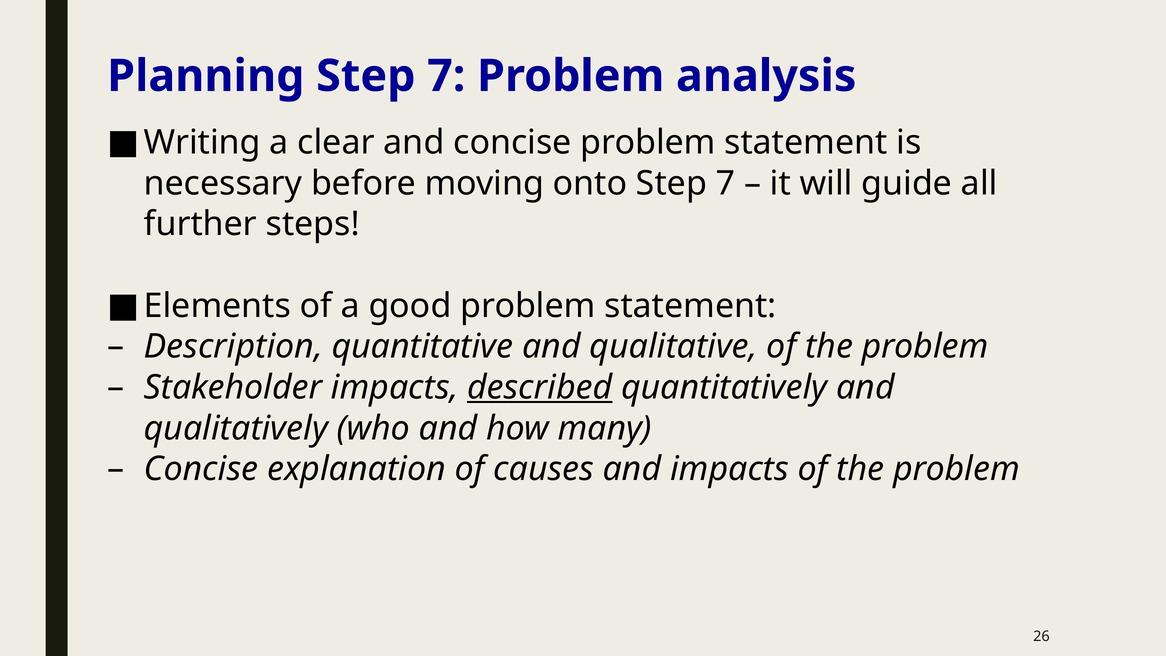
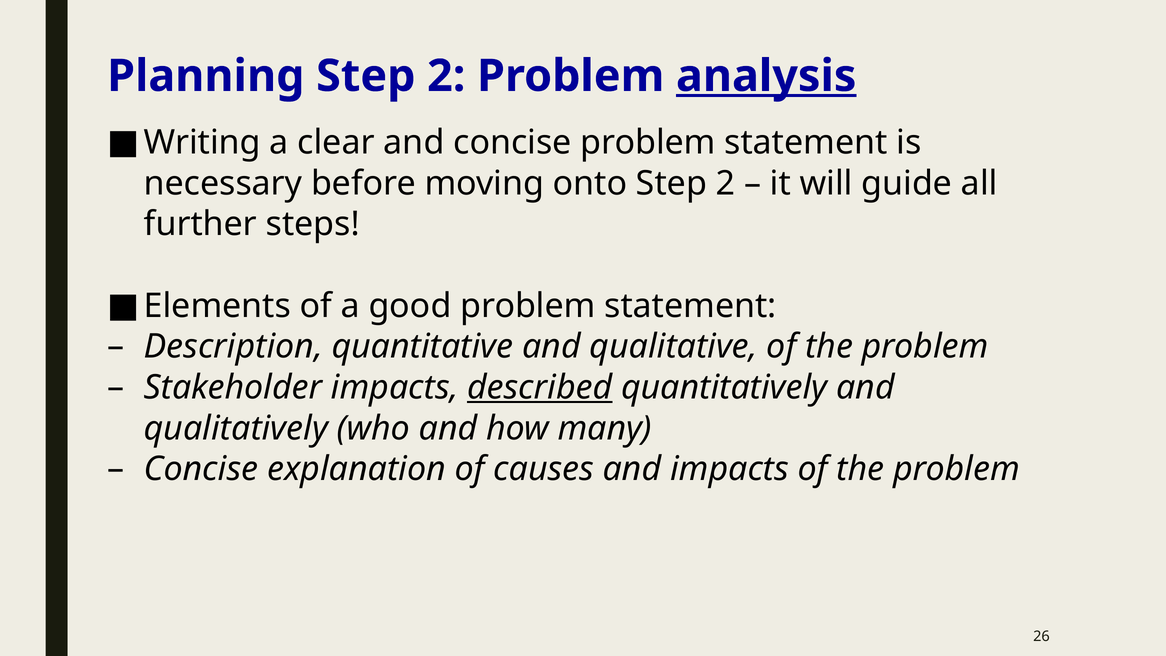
Planning Step 7: 7 -> 2 (446, 76)
analysis underline: none -> present (766, 76)
onto Step 7: 7 -> 2 (726, 183)
